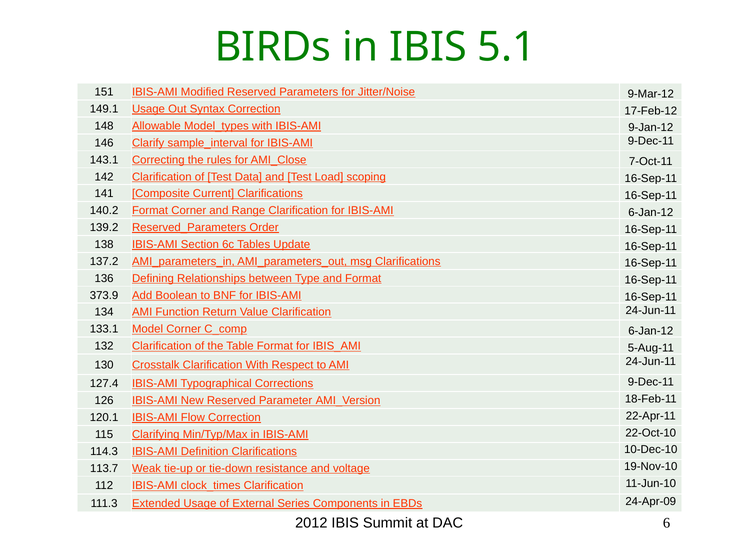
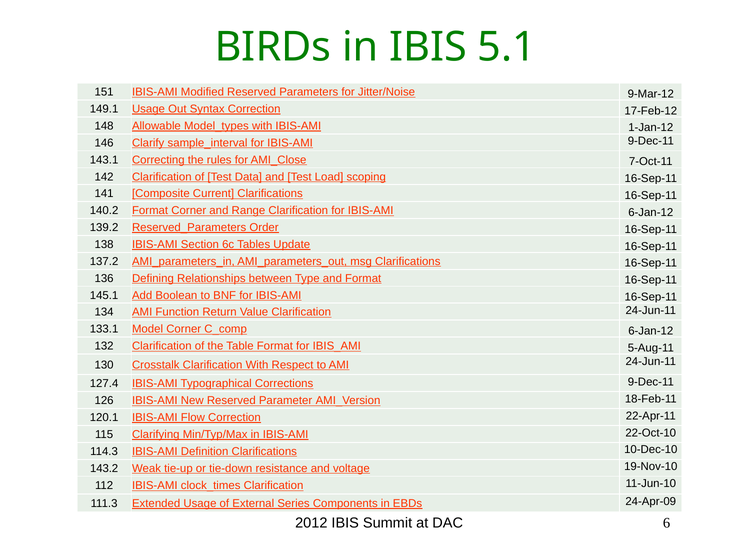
9-Jan-12: 9-Jan-12 -> 1-Jan-12 (651, 128)
373.9: 373.9 -> 145.1 (104, 296)
113.7: 113.7 -> 143.2 (104, 469)
